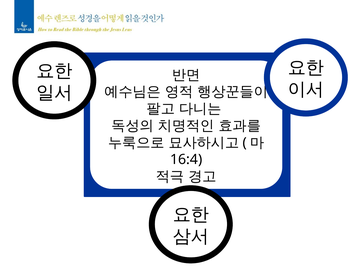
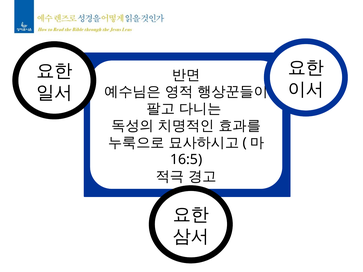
16:4: 16:4 -> 16:5 (186, 160)
